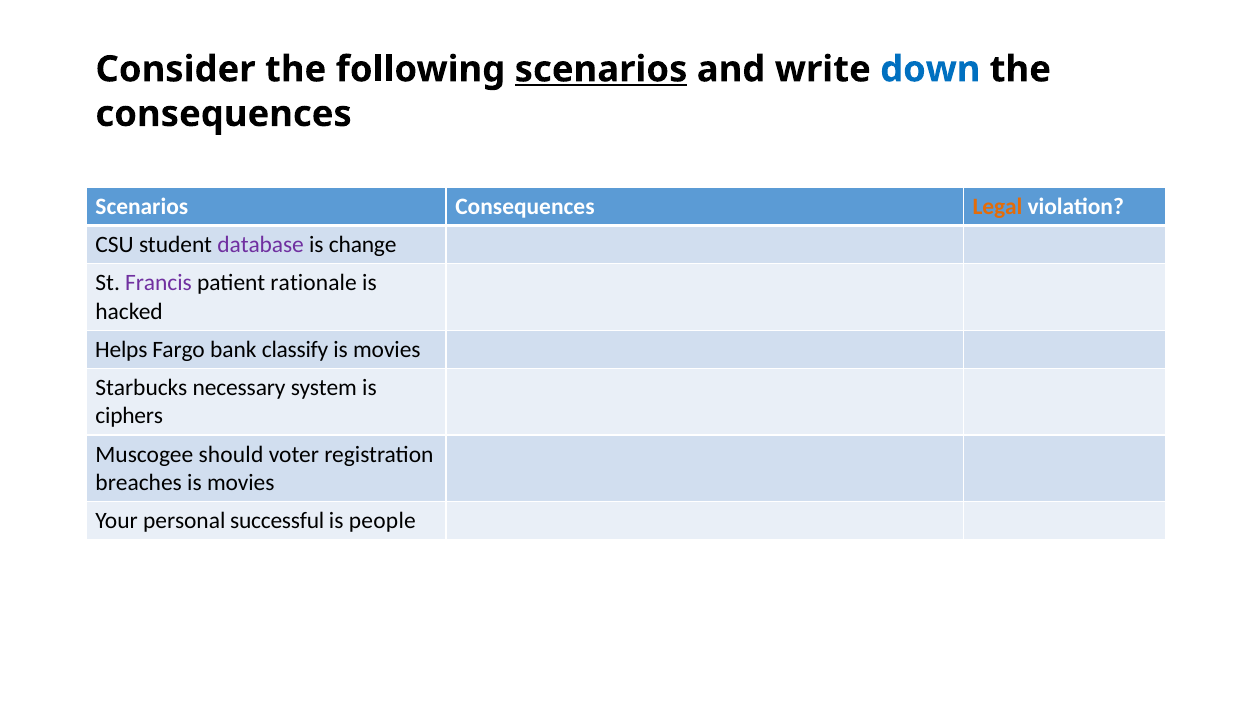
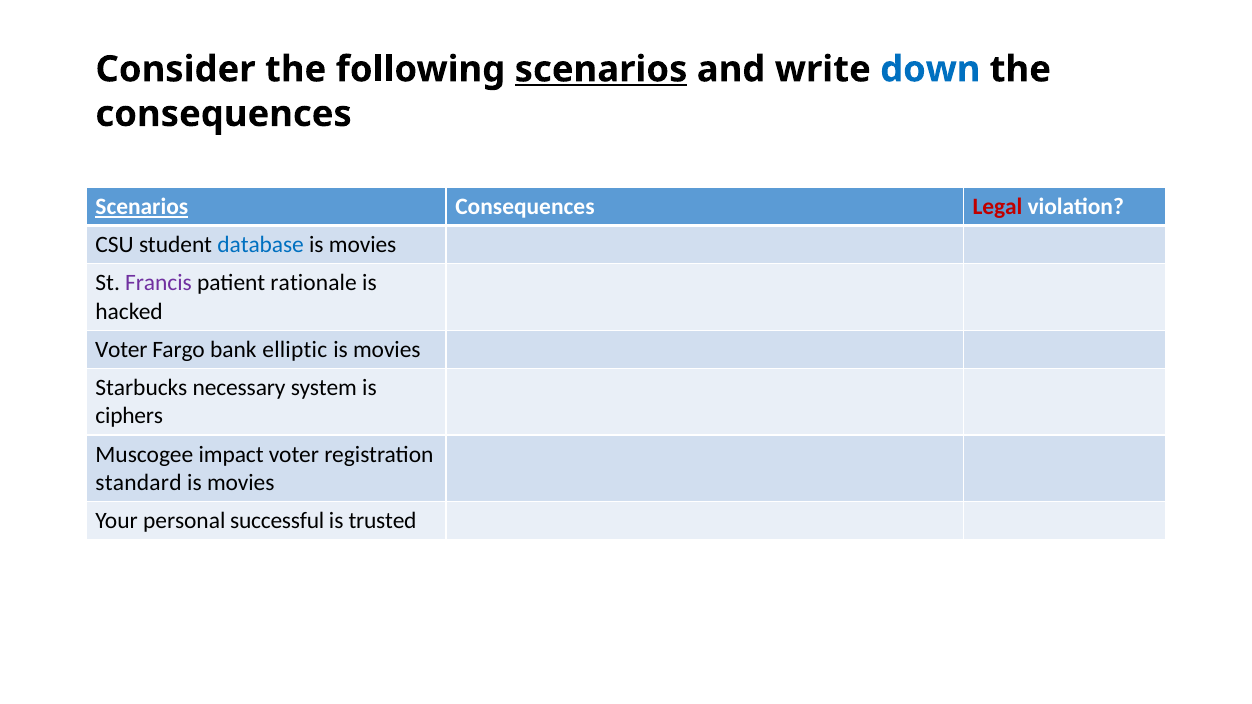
Scenarios underline: none -> present (142, 207)
Legal colour: orange -> red (997, 207)
database colour: purple -> blue (261, 245)
change: change -> movies (363, 245)
Helps: Helps -> Voter (121, 350)
classify: classify -> elliptic (295, 350)
should: should -> impact (231, 454)
breaches: breaches -> standard (139, 483)
people: people -> trusted (383, 521)
